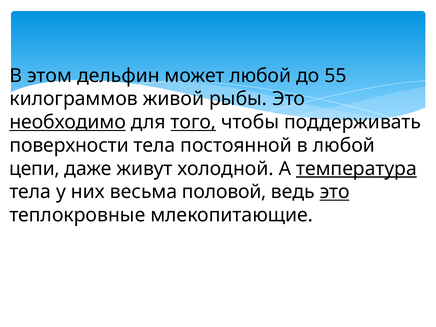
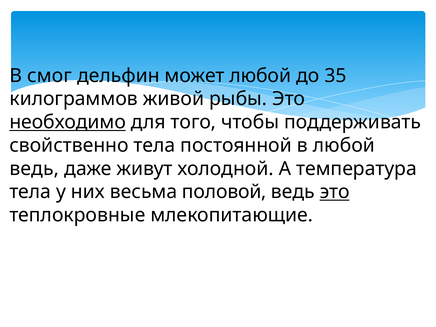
этом: этом -> смог (49, 76)
55: 55 -> 35 (335, 76)
того underline: present -> none (193, 122)
поверхности: поверхности -> свойственно (69, 145)
цепи: цепи -> ведь (34, 169)
температура underline: present -> none (356, 169)
